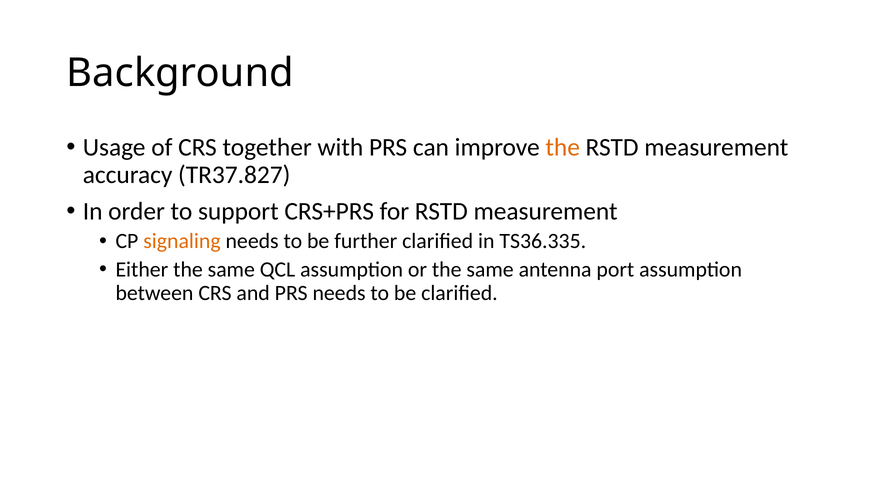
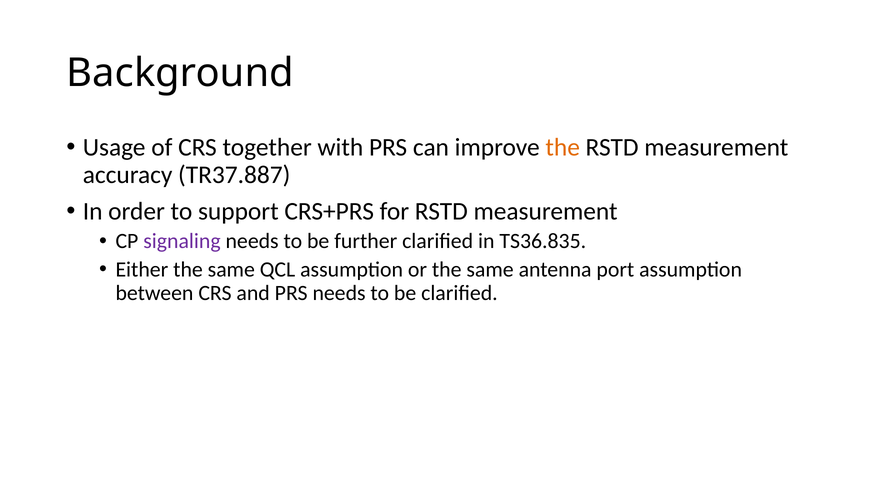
TR37.827: TR37.827 -> TR37.887 (234, 175)
signaling colour: orange -> purple (182, 242)
TS36.335: TS36.335 -> TS36.835 (543, 242)
